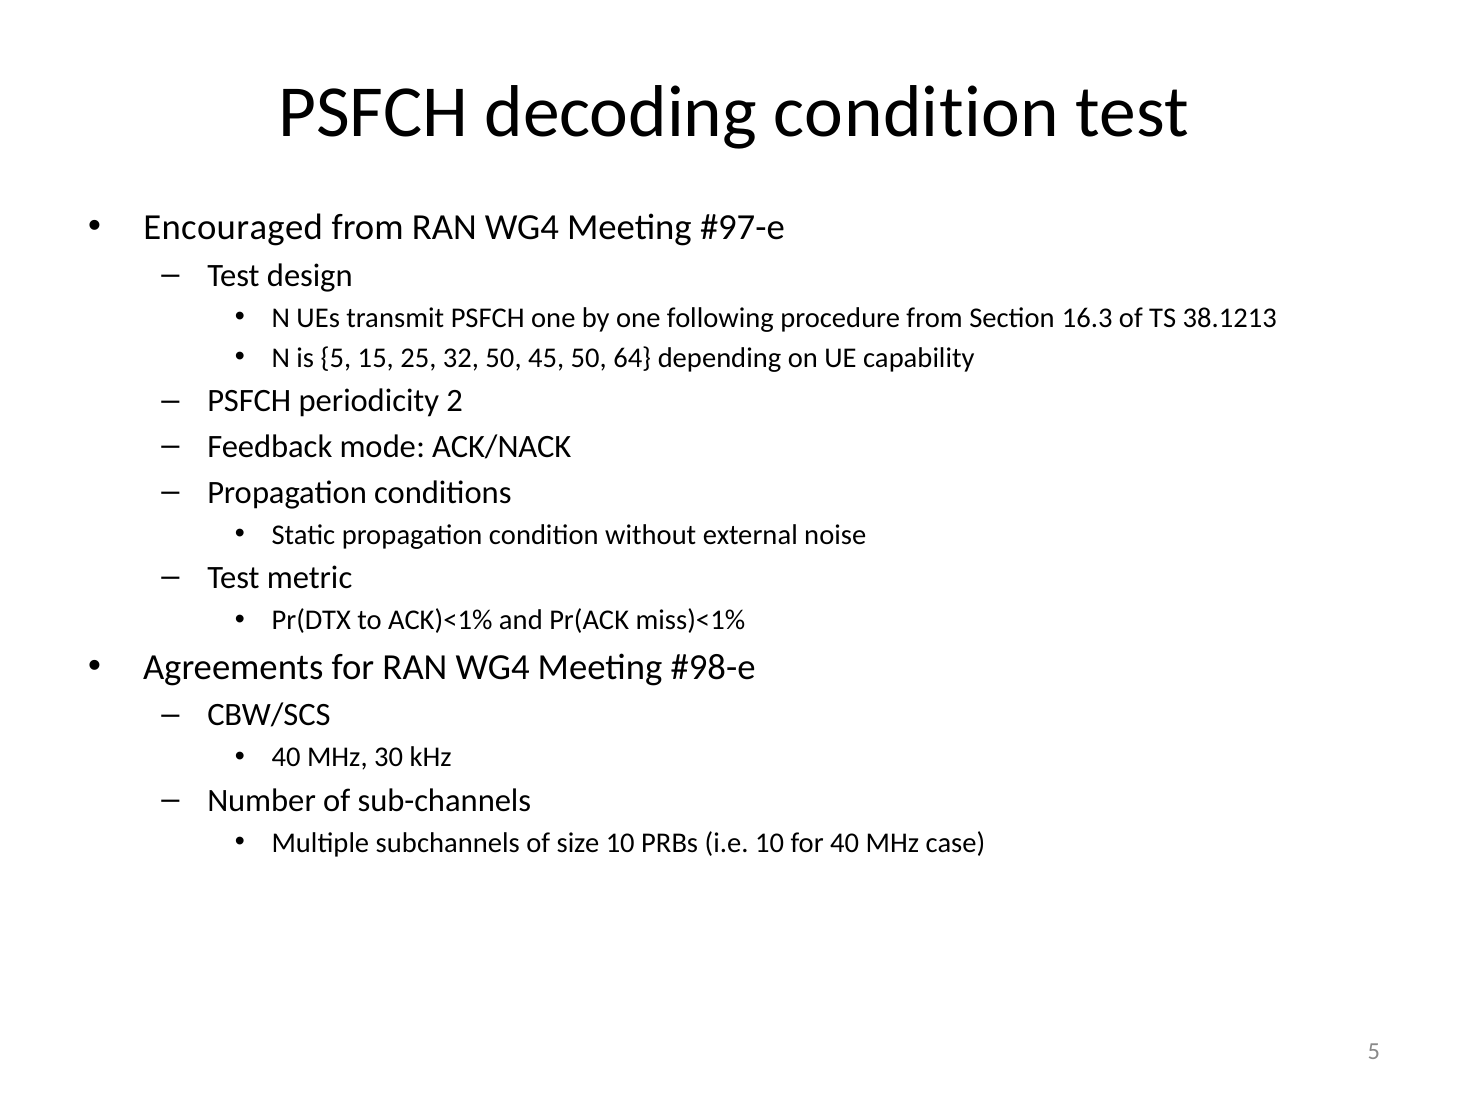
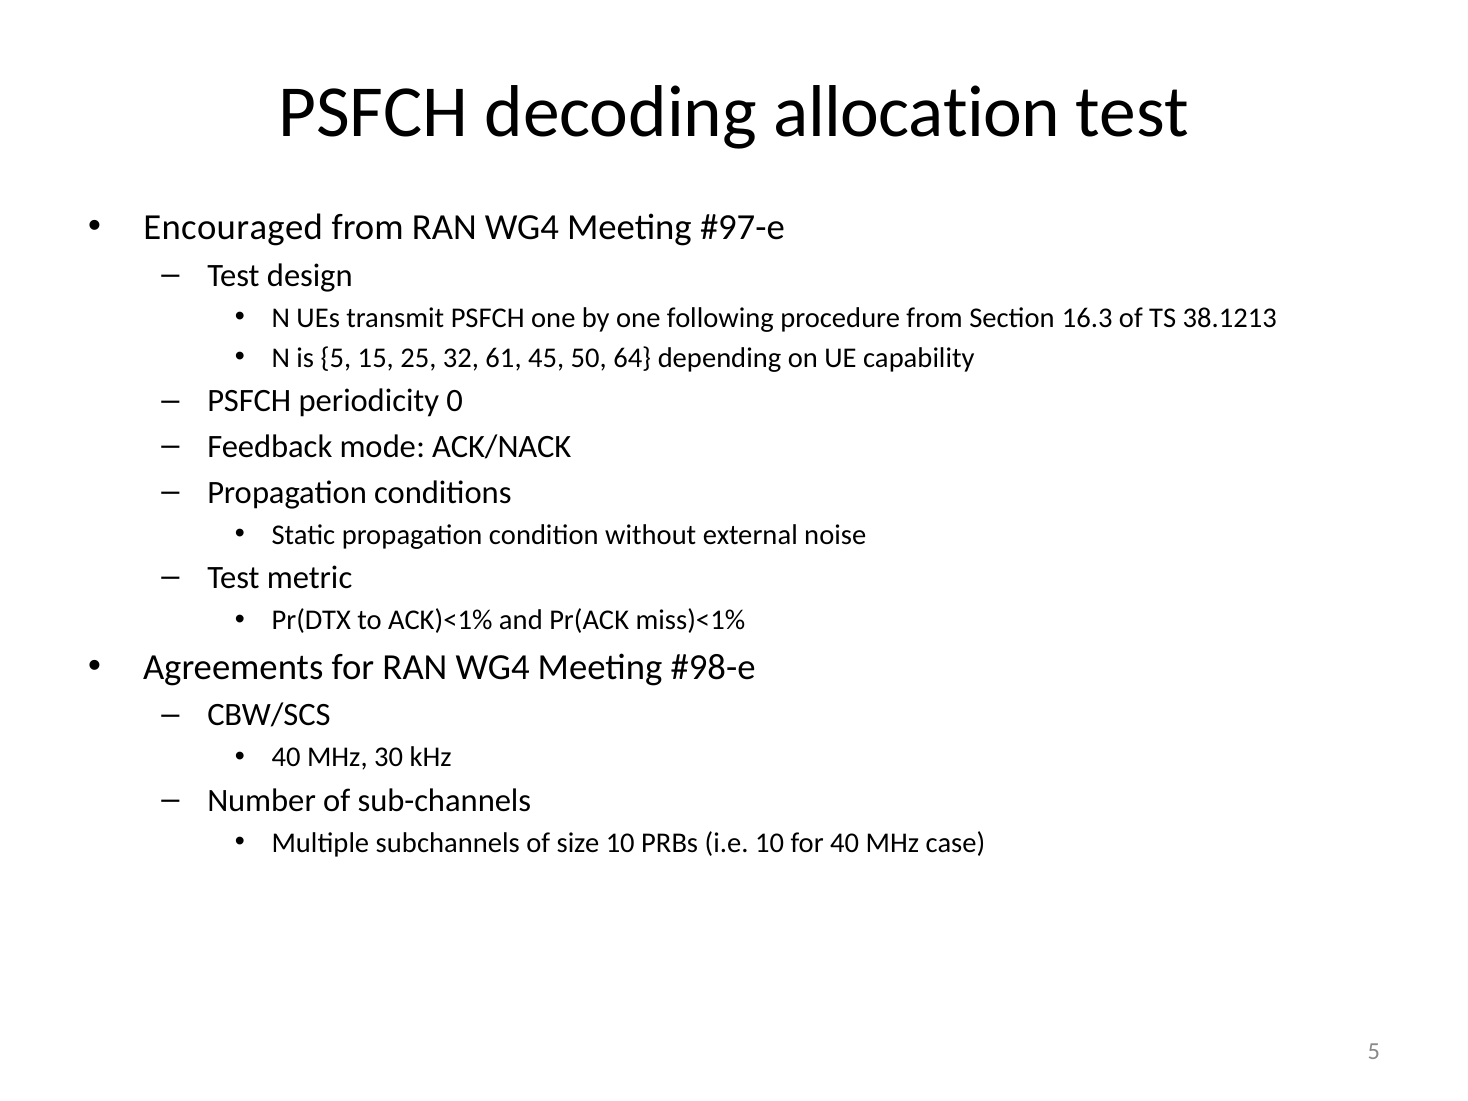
decoding condition: condition -> allocation (917, 113)
32 50: 50 -> 61 (504, 358)
2: 2 -> 0 (455, 401)
